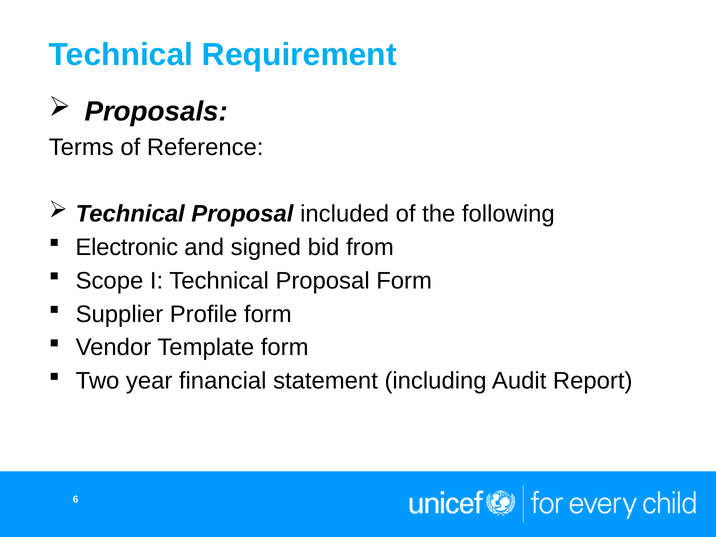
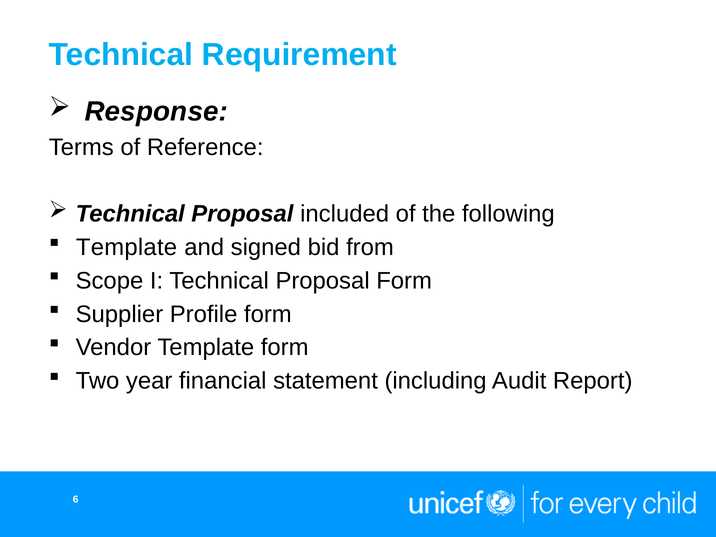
Proposals: Proposals -> Response (156, 112)
Electronic: Electronic -> Template (127, 247)
